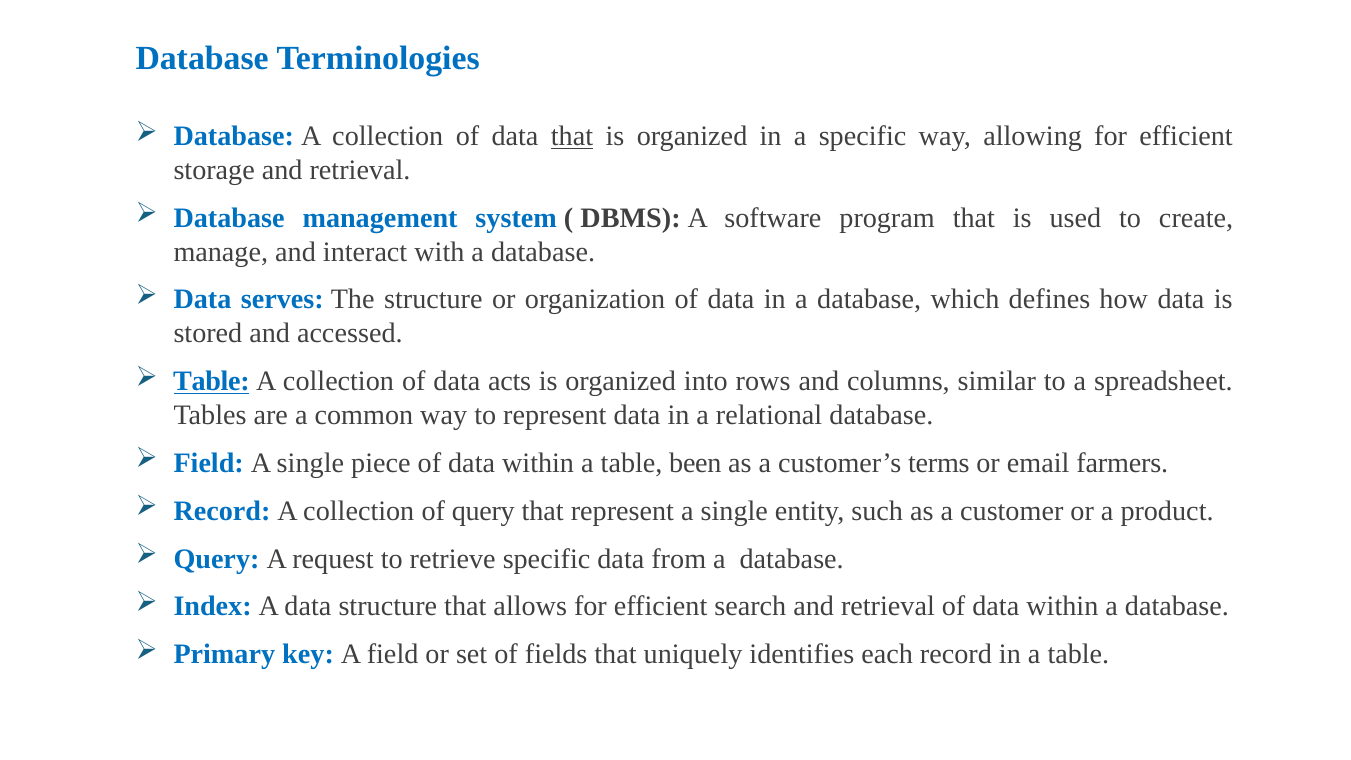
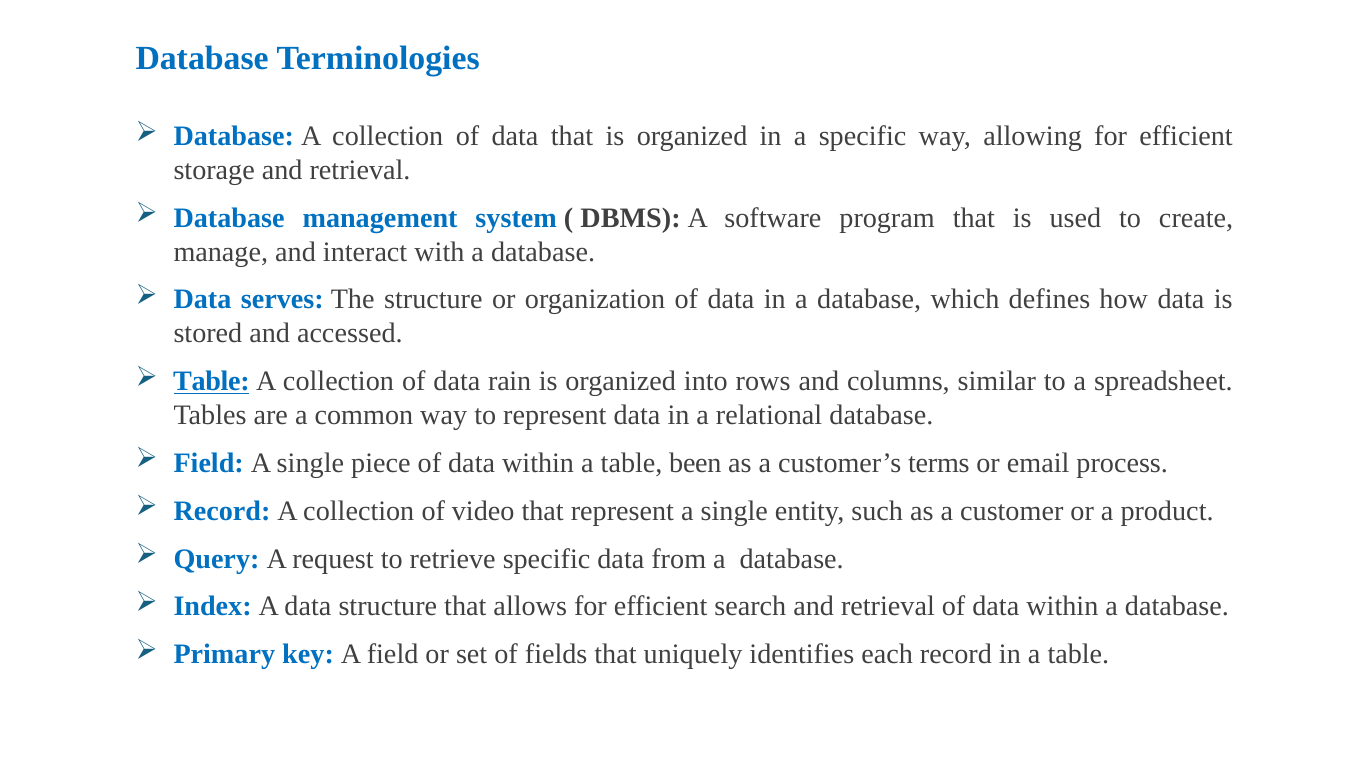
that underline: present -> none (572, 136)
acts: acts -> rain (510, 381)
farmers: farmers -> process (1122, 463)
of query: query -> video (483, 511)
